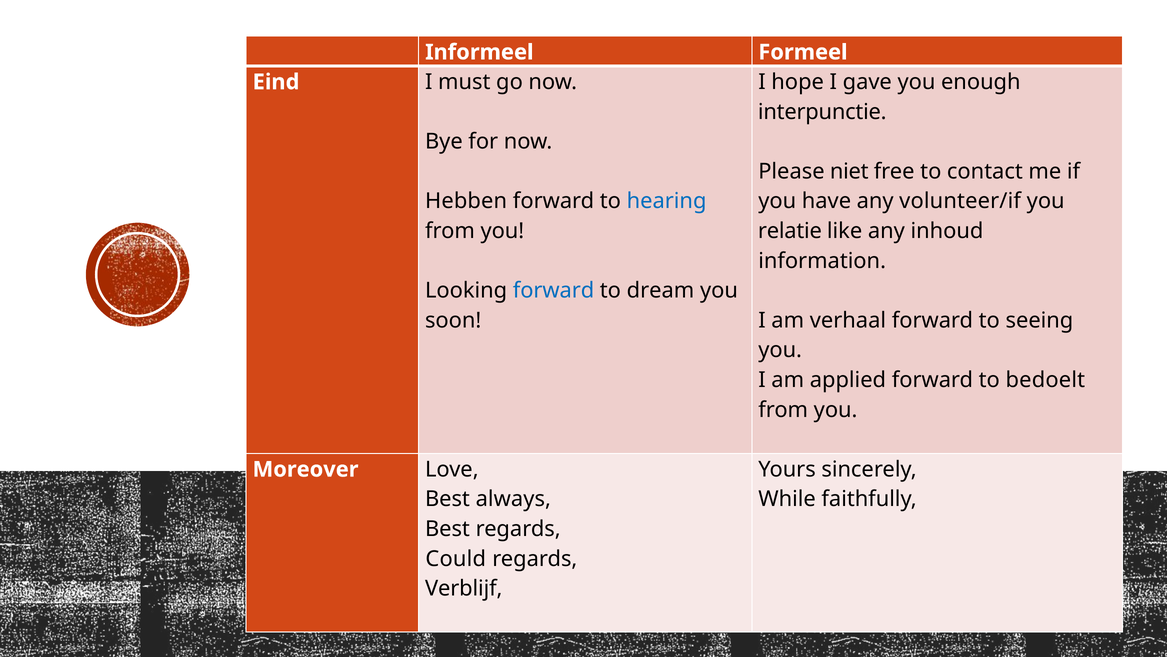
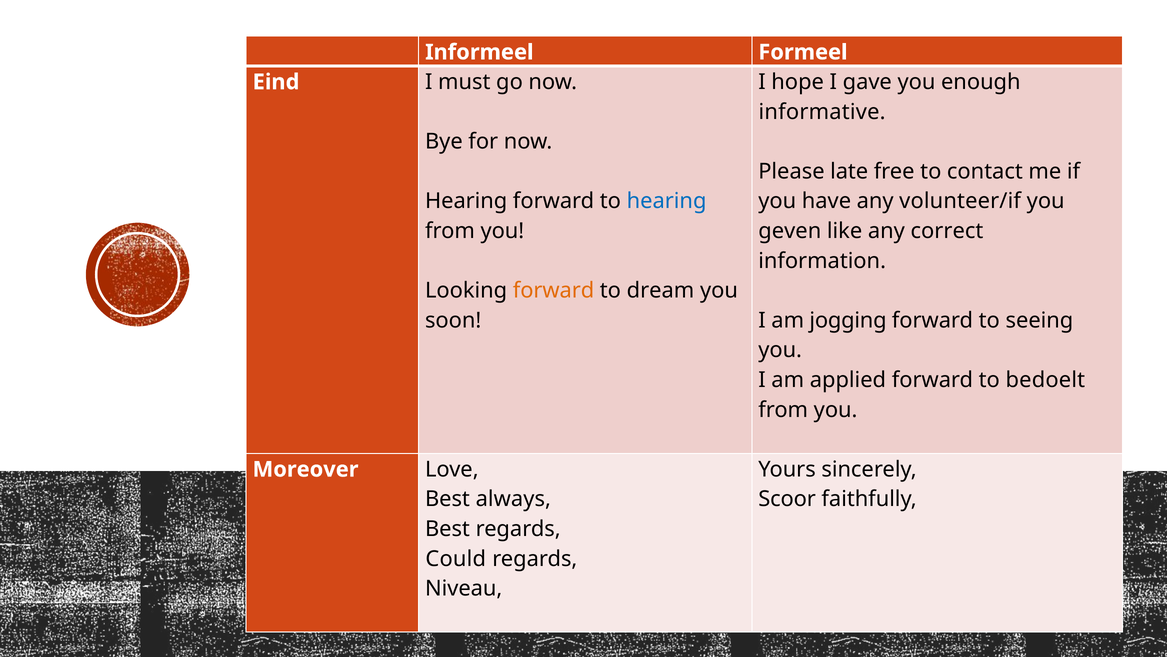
interpunctie: interpunctie -> informative (822, 112)
niet: niet -> late (849, 171)
Hebben: Hebben -> Hearing (466, 201)
relatie: relatie -> geven (790, 231)
inhoud: inhoud -> correct (947, 231)
forward colour: blue -> orange (554, 290)
verhaal: verhaal -> jogging (848, 320)
While: While -> Scoor (787, 499)
Verblijf: Verblijf -> Niveau (464, 588)
